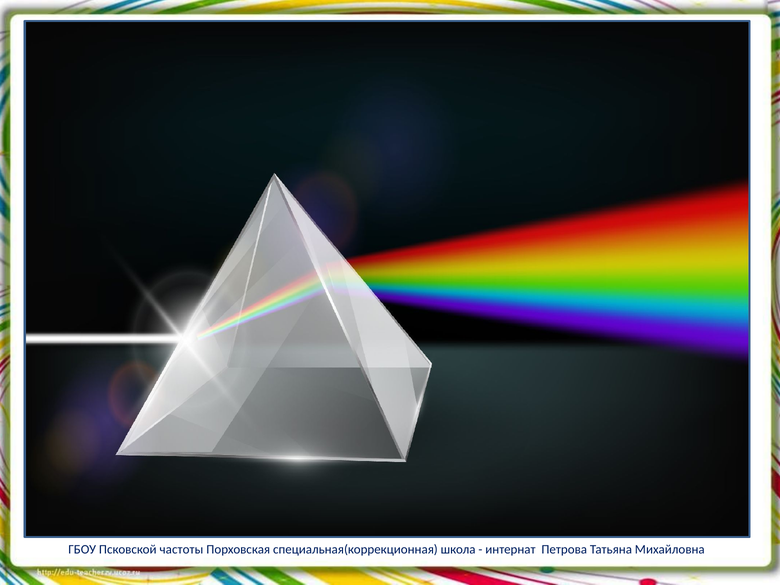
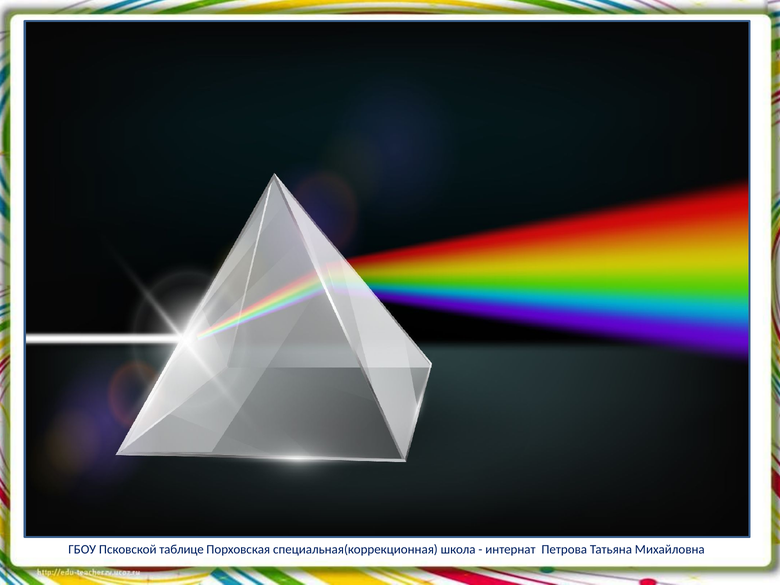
частоты: частоты -> таблице (182, 549)
